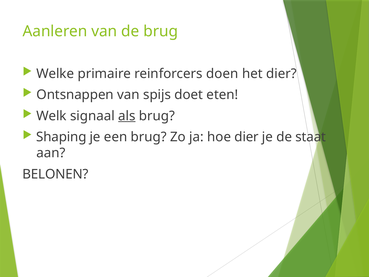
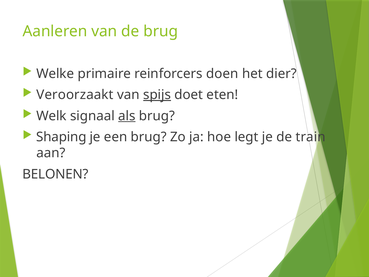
Ontsnappen: Ontsnappen -> Veroorzaakt (75, 95)
spijs underline: none -> present (157, 95)
hoe dier: dier -> legt (246, 137)
staat: staat -> train (311, 137)
